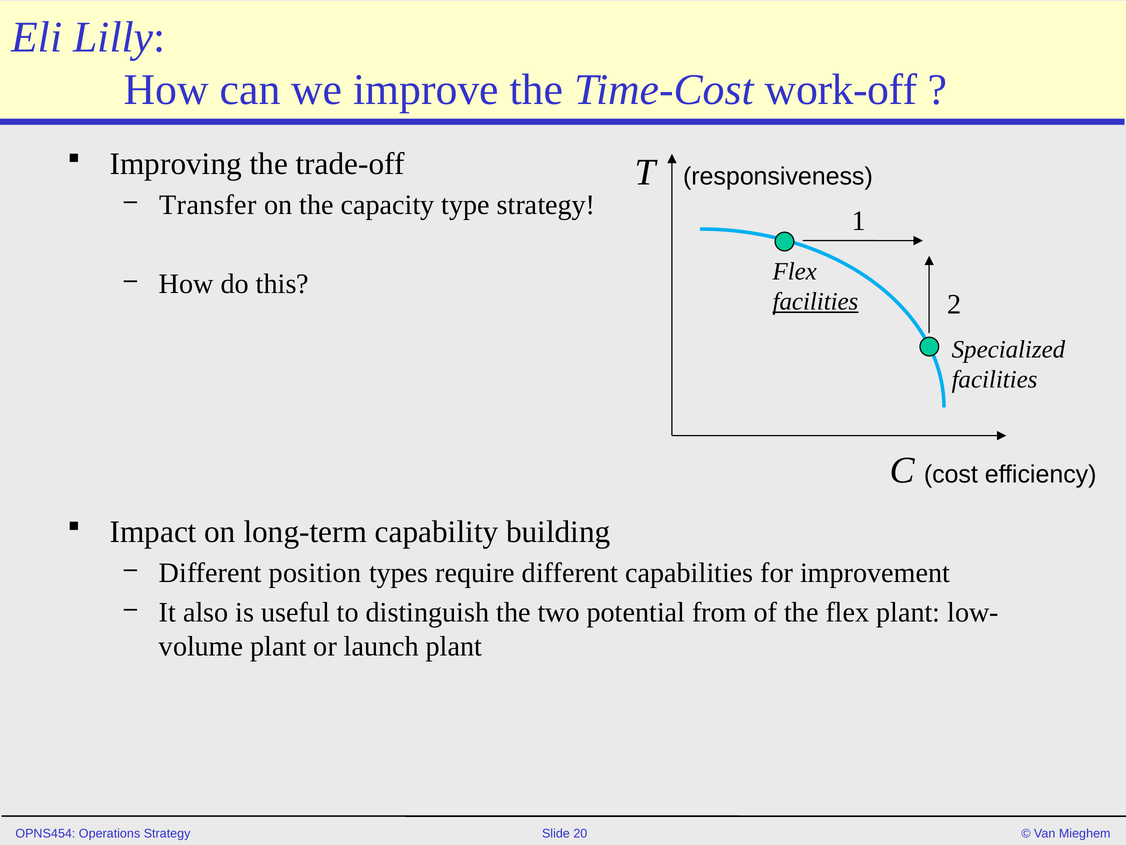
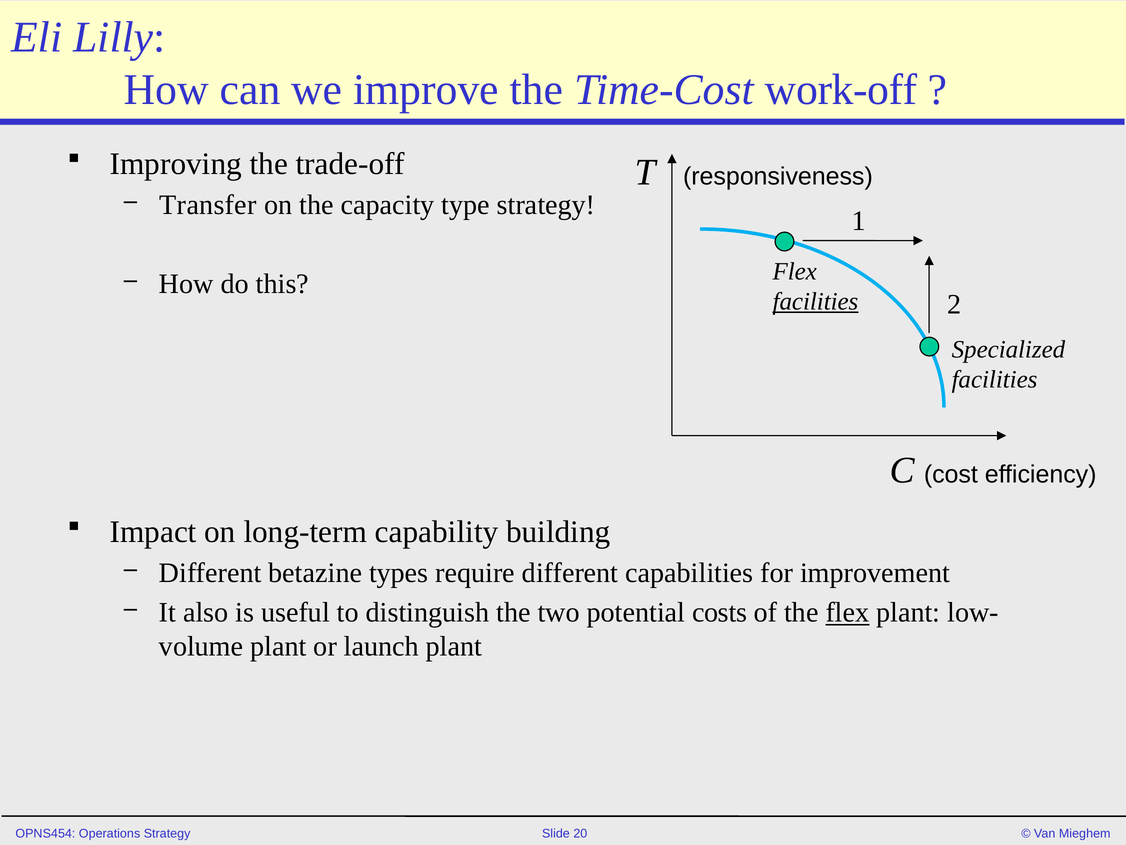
position: position -> betazine (315, 573)
from: from -> costs (720, 612)
flex underline: none -> present (847, 612)
